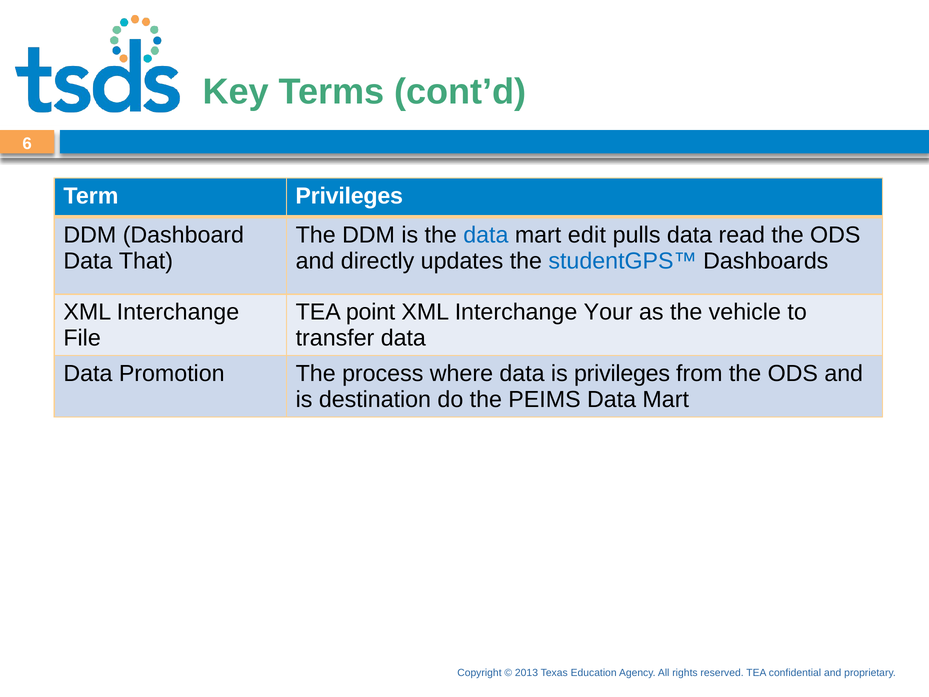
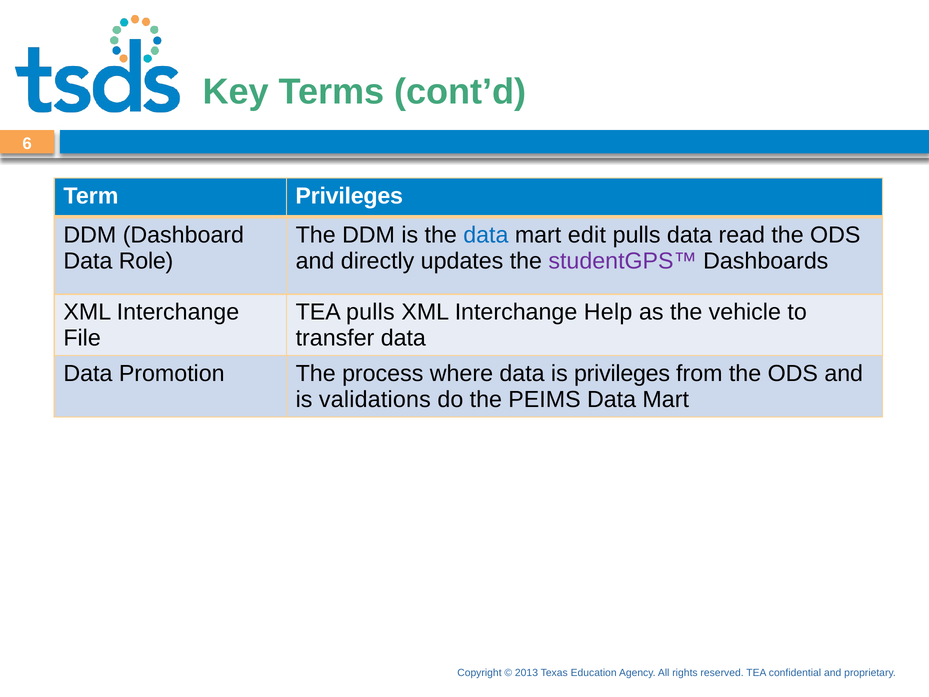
That: That -> Role (146, 261)
studentGPS™ colour: blue -> purple (623, 261)
TEA point: point -> pulls (370, 312)
Your: Your -> Help (608, 312)
destination: destination -> validations (375, 400)
